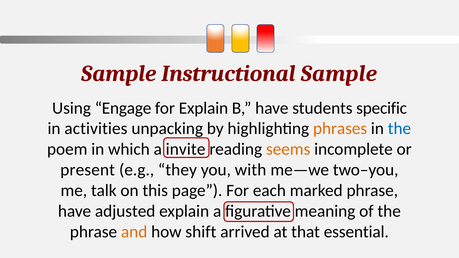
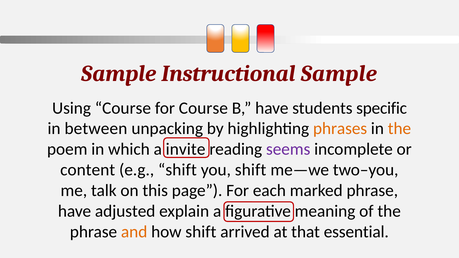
Using Engage: Engage -> Course (123, 108)
for Explain: Explain -> Course (203, 108)
activities: activities -> between (96, 129)
the colour: blue -> orange (399, 129)
seems colour: orange -> purple (288, 149)
present: present -> content (88, 170)
e.g they: they -> shift (177, 170)
you with: with -> shift (251, 170)
